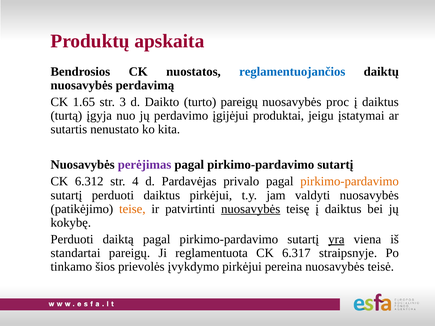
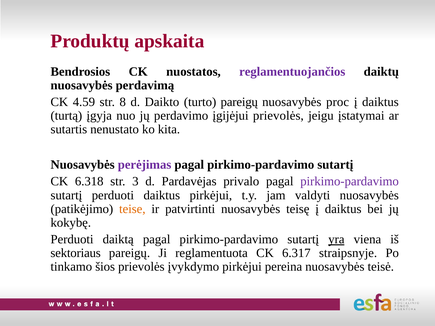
reglamentuojančios colour: blue -> purple (292, 72)
1.65: 1.65 -> 4.59 (84, 102)
3: 3 -> 8 (123, 102)
įgijėjui produktai: produktai -> prievolės (278, 116)
6.312: 6.312 -> 6.318 (89, 182)
4: 4 -> 3 (135, 182)
pirkimo-pardavimo colour: orange -> purple (350, 182)
nuosavybės underline: present -> none (251, 209)
standartai: standartai -> sektoriaus (76, 253)
